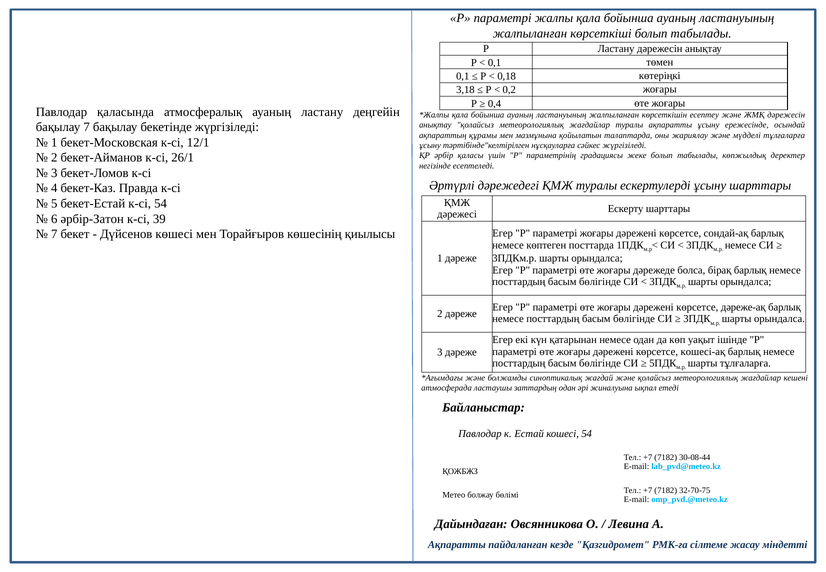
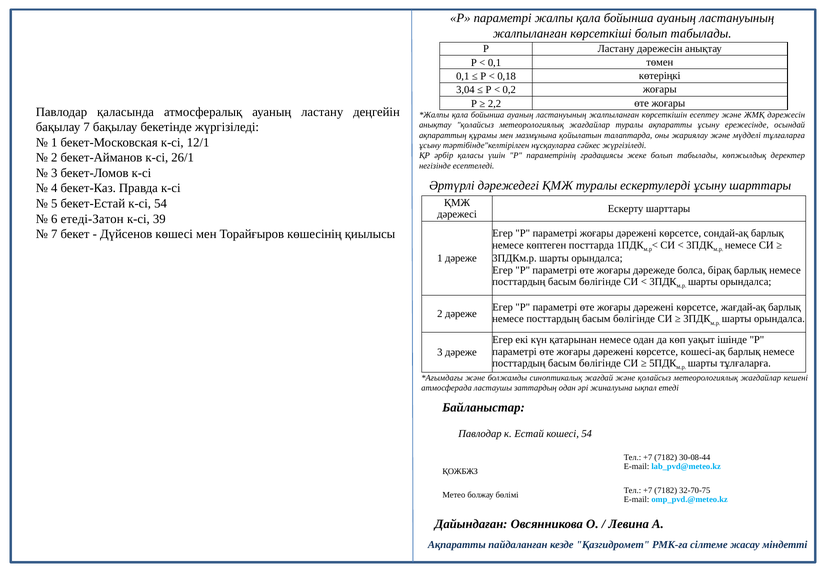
3,18: 3,18 -> 3,04 (465, 90)
0,4: 0,4 -> 2,2 (495, 103)
әрбір-Затон: әрбір-Затон -> етеді-Затон (92, 219)
дәреже-ақ: дәреже-ақ -> жағдай-ақ (743, 307)
